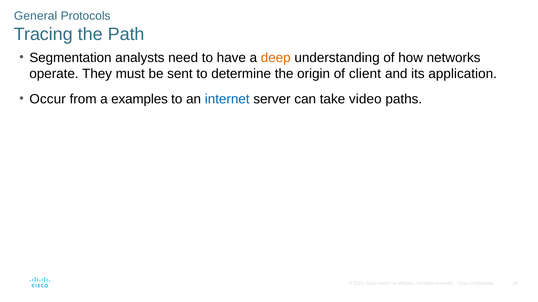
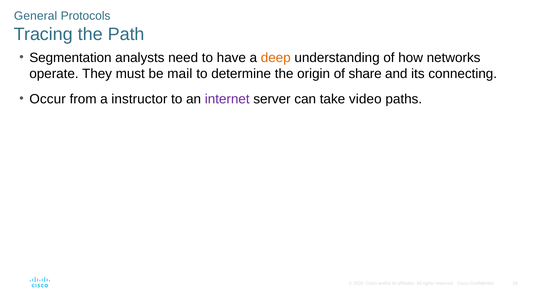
sent: sent -> mail (180, 74)
client: client -> share (365, 74)
application: application -> connecting (463, 74)
examples: examples -> instructor (139, 99)
internet colour: blue -> purple (227, 99)
